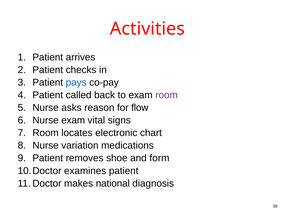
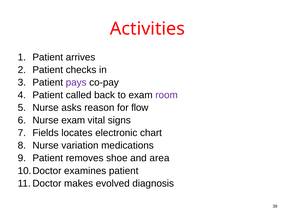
pays colour: blue -> purple (76, 82)
Room: Room -> Fields (46, 132)
form: form -> area (159, 158)
national: national -> evolved (113, 183)
